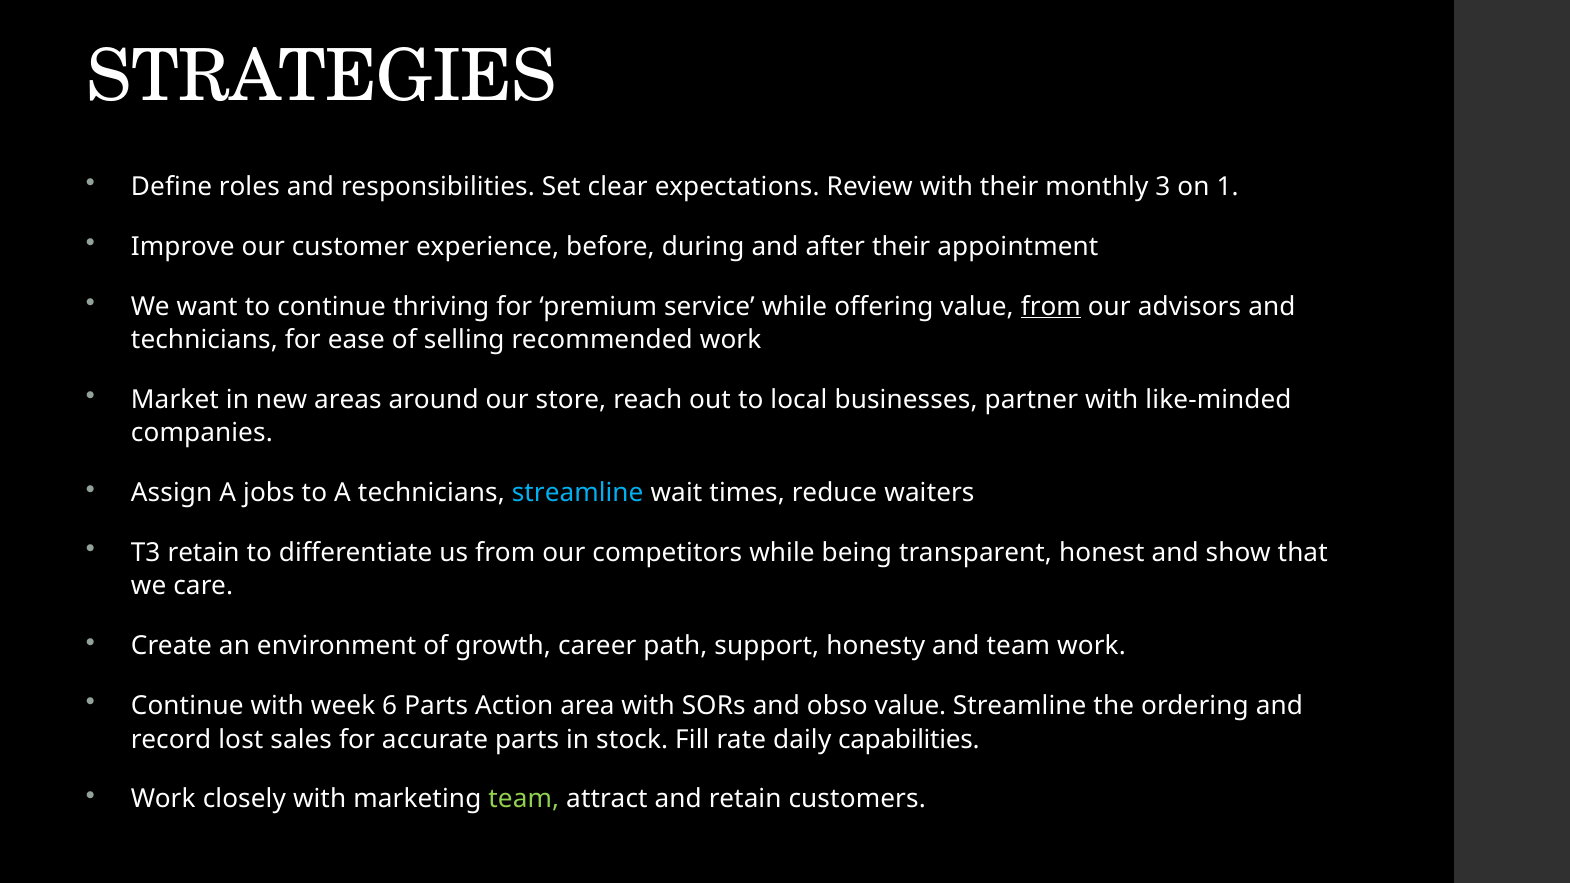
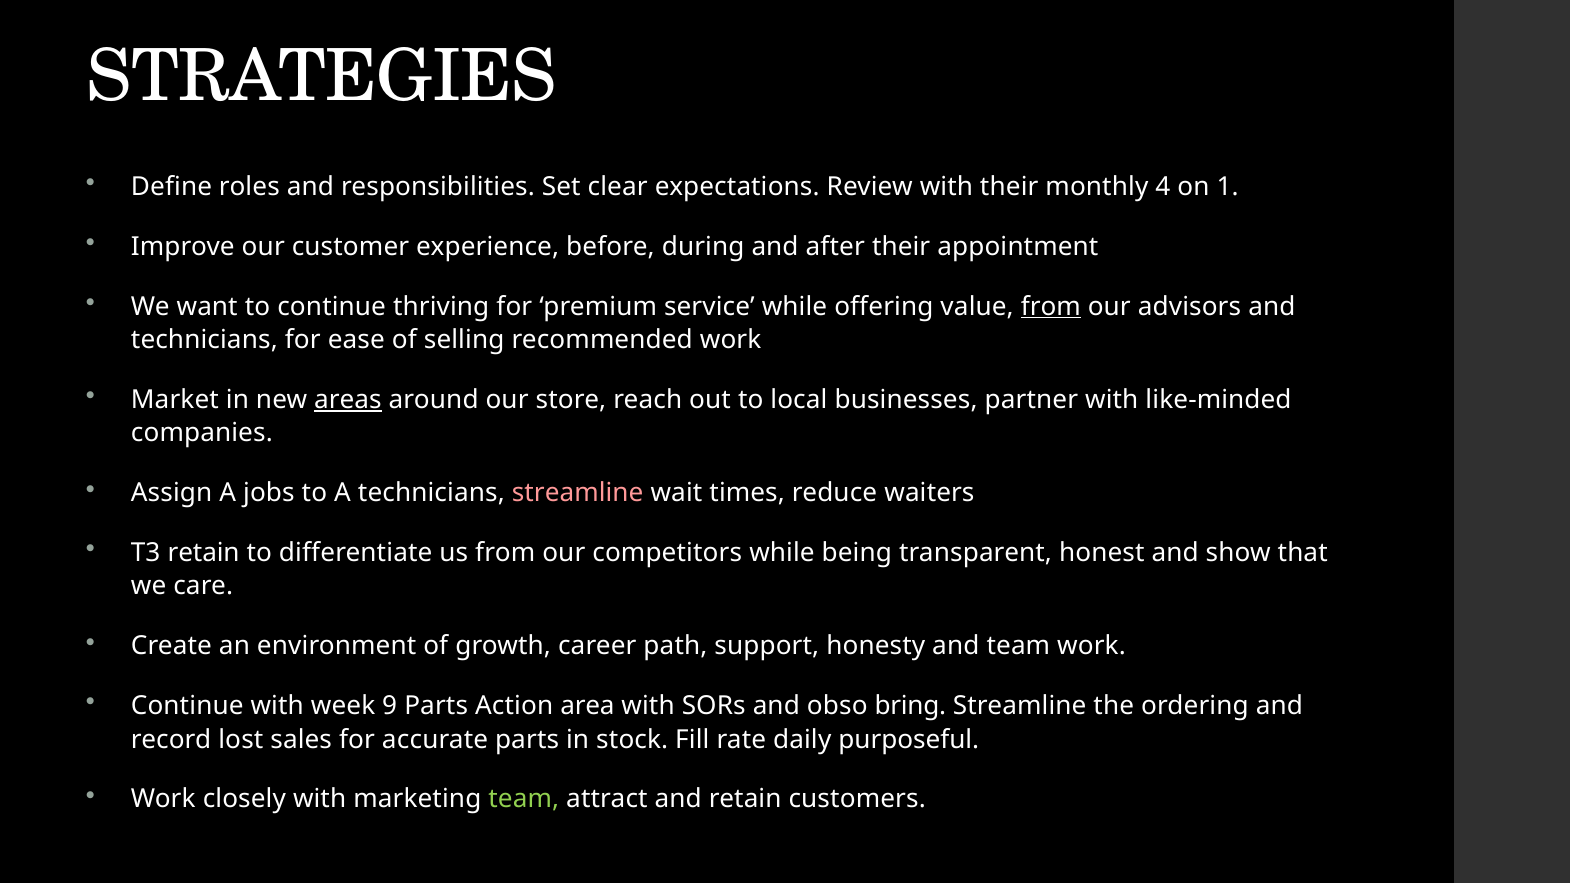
3: 3 -> 4 (1163, 187)
areas underline: none -> present (348, 400)
streamline colour: light blue -> pink (578, 493)
6: 6 -> 9 (390, 706)
obso value: value -> bring (910, 706)
capabilities: capabilities -> purposeful (909, 739)
